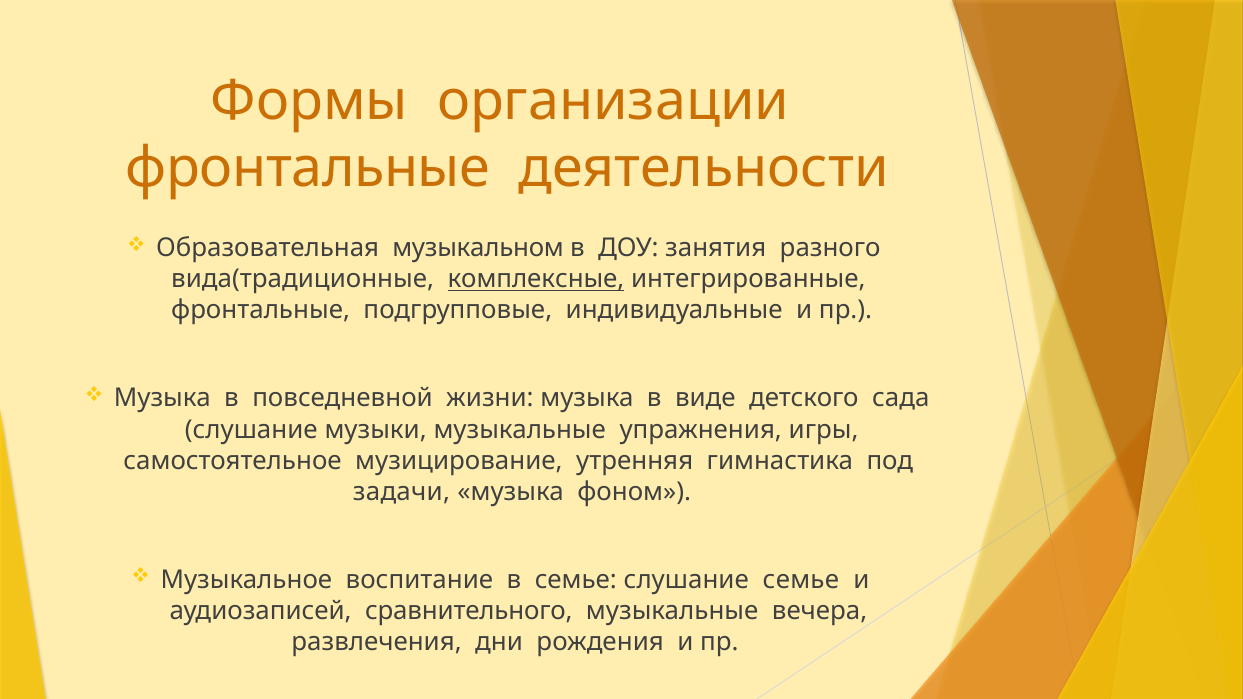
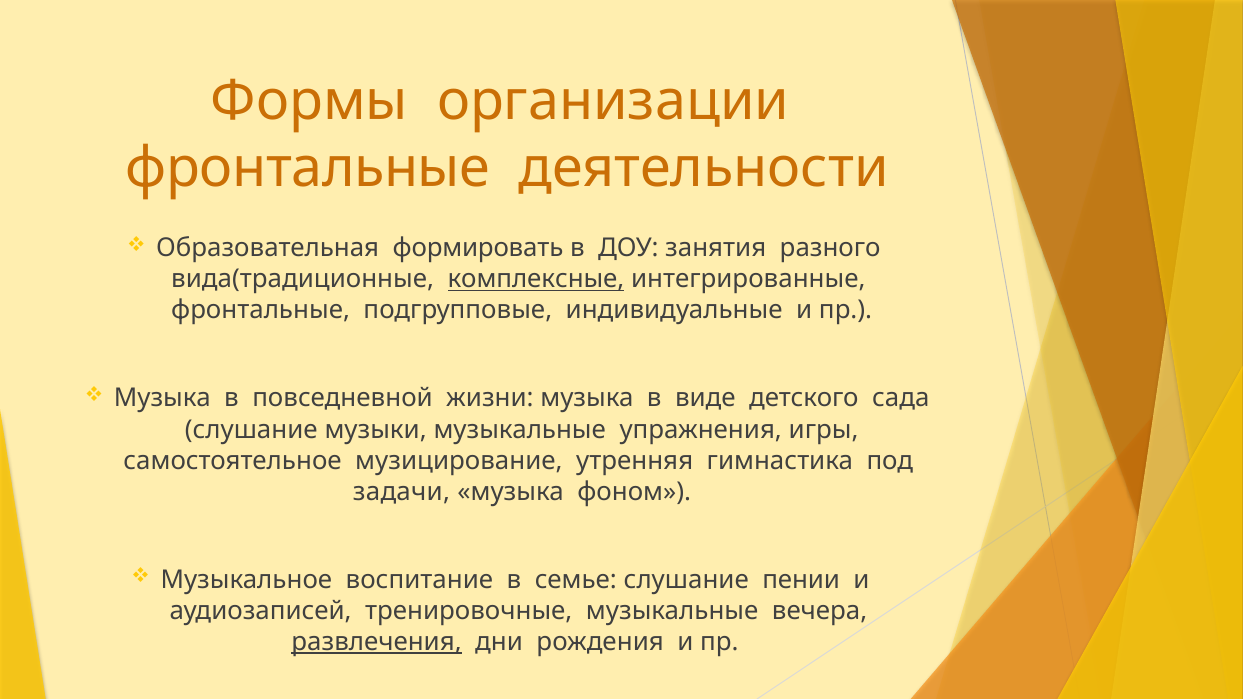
музыкальном: музыкальном -> формировать (478, 248)
слушание семье: семье -> пении (801, 580)
сравнительного: сравнительного -> тренировочные (469, 611)
развлечения underline: none -> present (377, 642)
